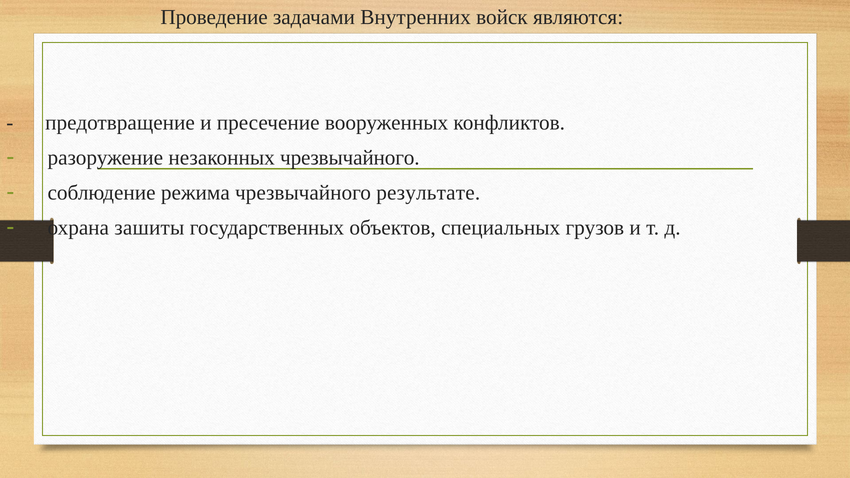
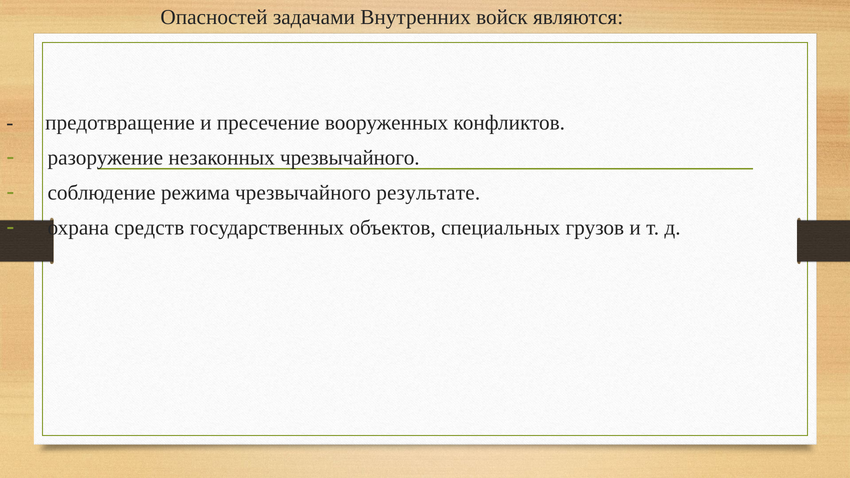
Проведение: Проведение -> Опасностей (214, 17)
зашиты: зашиты -> средств (149, 228)
